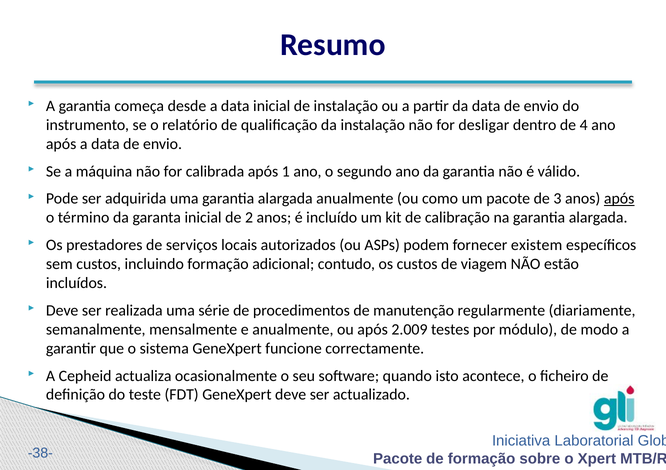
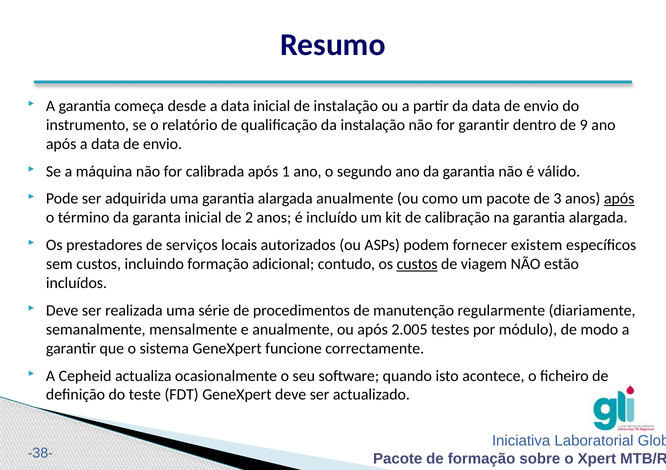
for desligar: desligar -> garantir (484, 125)
4: 4 -> 9 (584, 125)
custos underline: none -> present (417, 264)
2.009: 2.009 -> 2.005 (409, 329)
